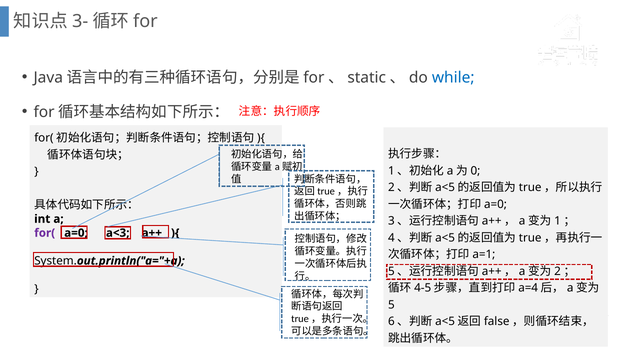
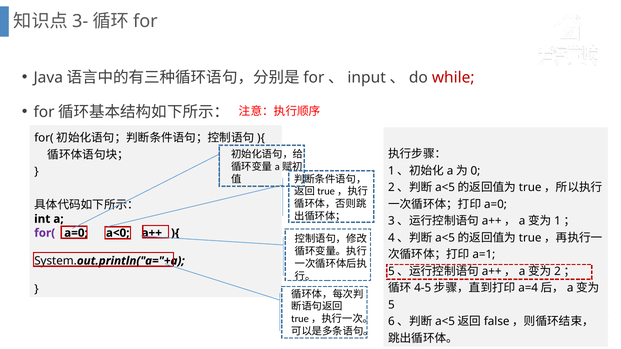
static: static -> input (367, 78)
while colour: blue -> red (453, 78)
a<3: a<3 -> a<0 (118, 233)
